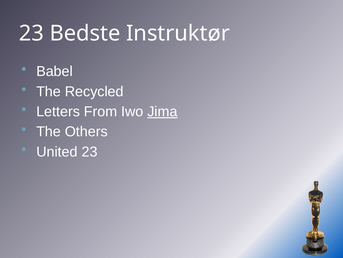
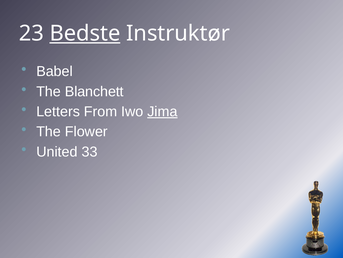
Bedste underline: none -> present (85, 33)
Recycled: Recycled -> Blanchett (94, 91)
Others: Others -> Flower (86, 131)
United 23: 23 -> 33 (90, 151)
